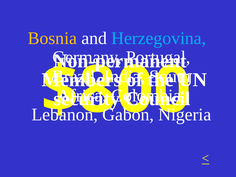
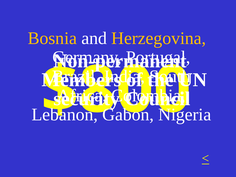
Herzegovina colour: light blue -> yellow (159, 38)
